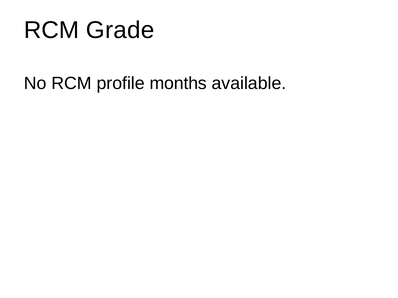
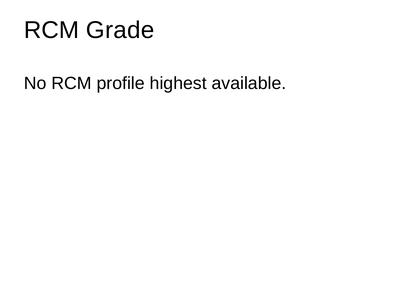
months: months -> highest (178, 83)
